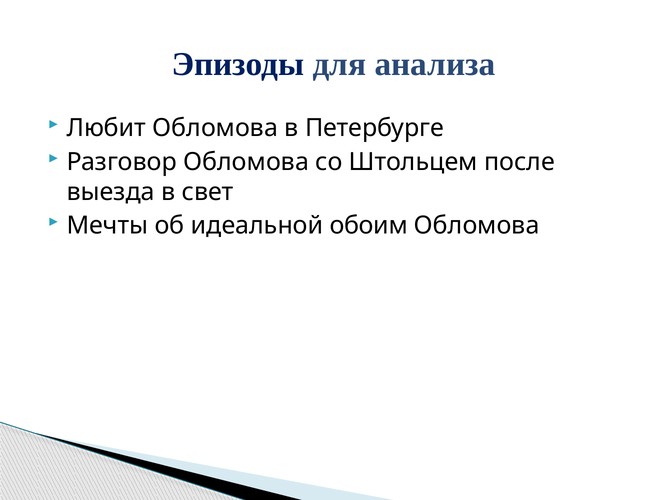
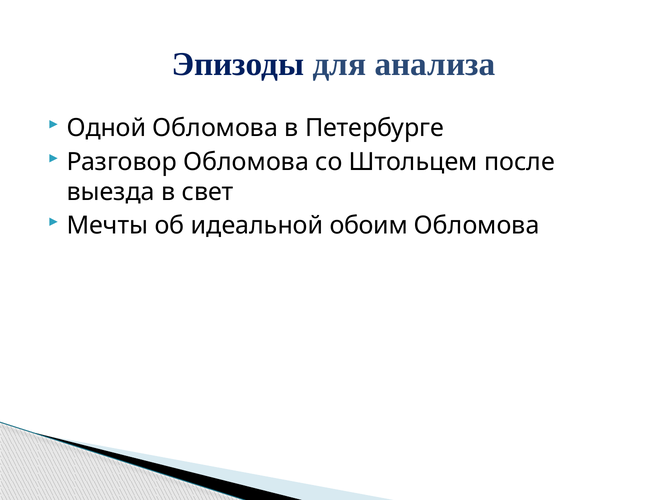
Любит: Любит -> Одной (106, 128)
